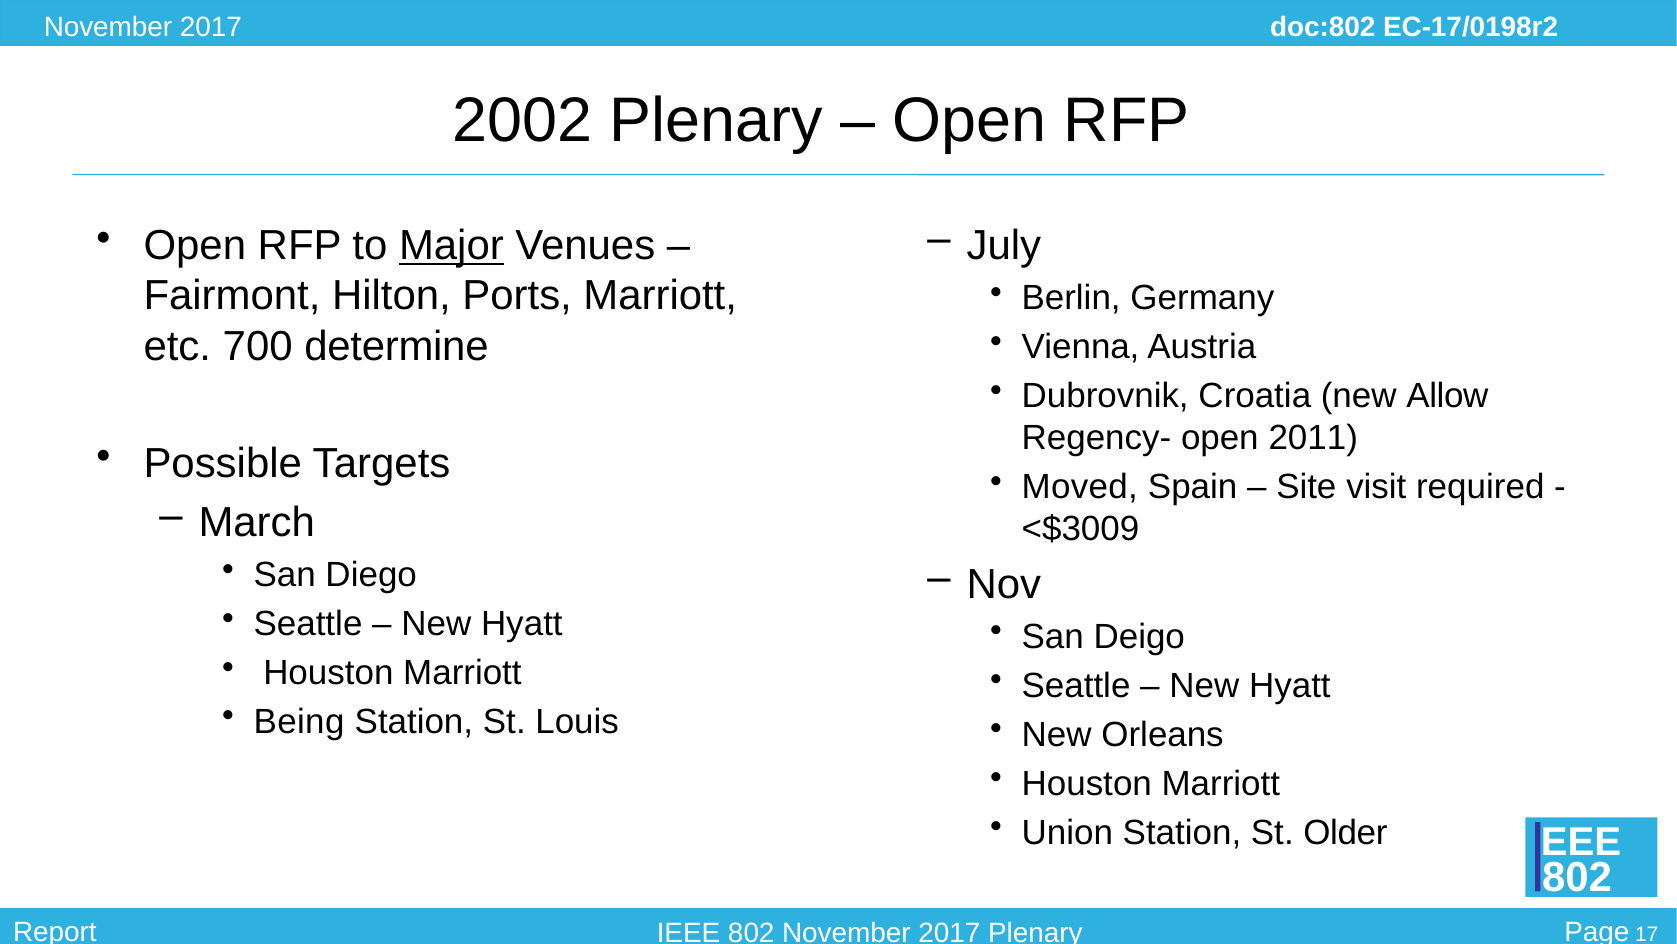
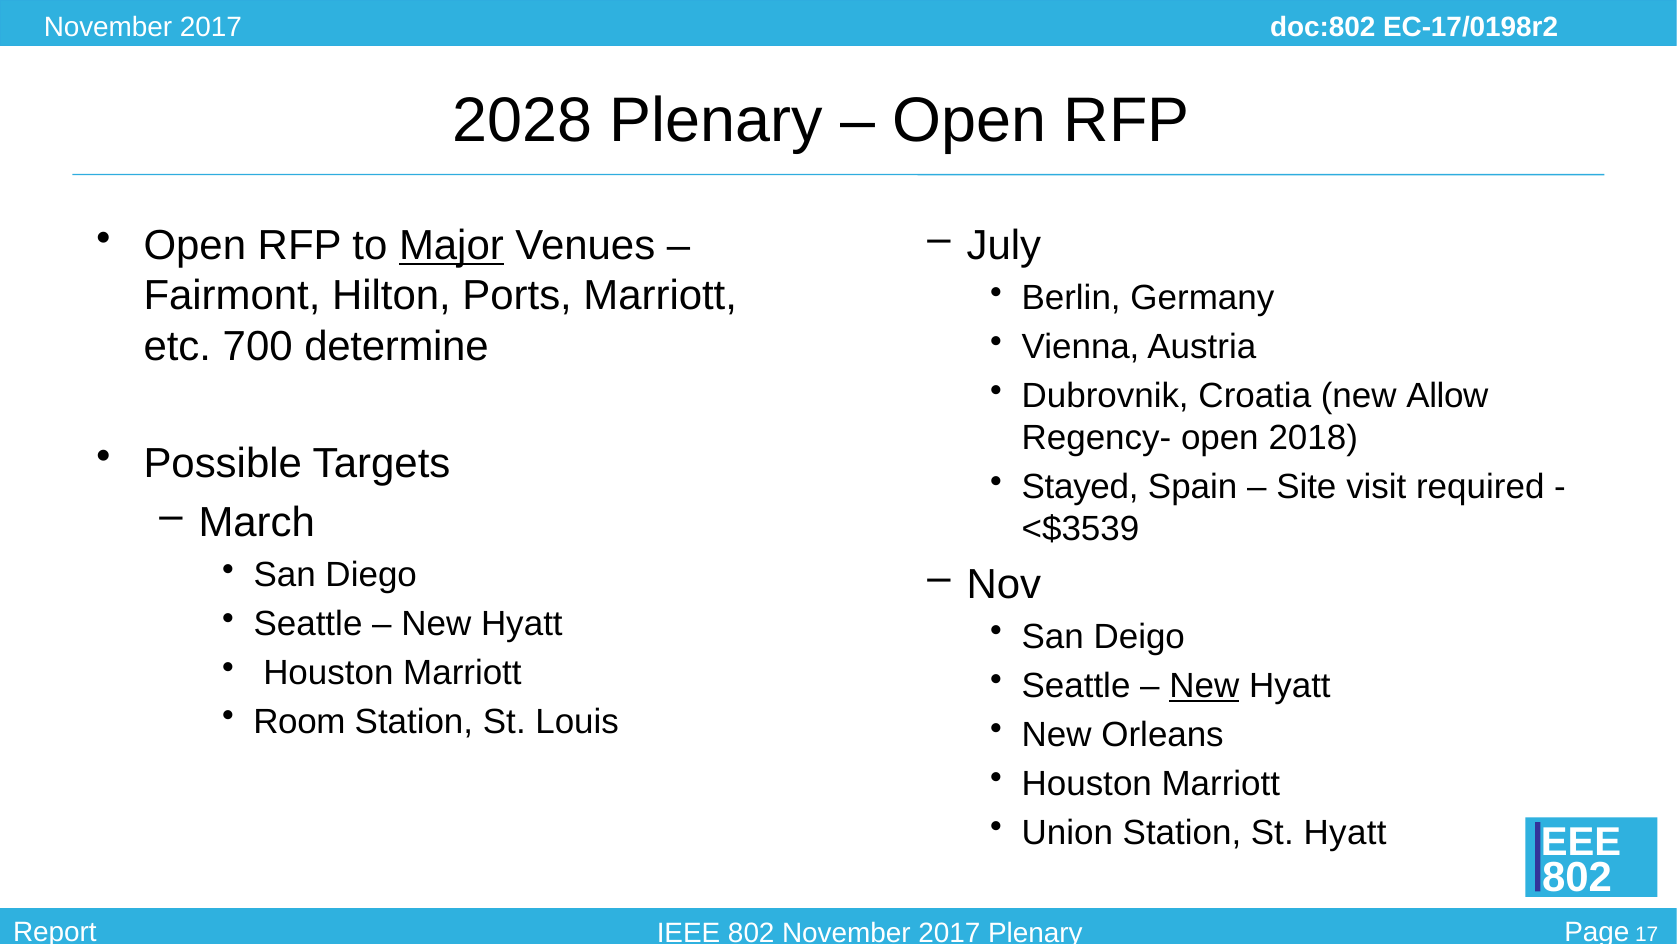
2002: 2002 -> 2028 (523, 121)
2011: 2011 -> 2018 (1313, 438)
Moved: Moved -> Stayed (1080, 487)
<$3009: <$3009 -> <$3539 (1081, 529)
New underline: none -> present (1204, 685)
Being: Being -> Room (299, 722)
St Older: Older -> Hyatt (1345, 832)
